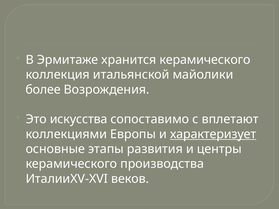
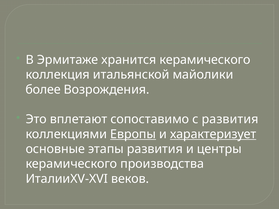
искусства: искусства -> вплетают (79, 119)
с вплетают: вплетают -> развития (230, 119)
Европы underline: none -> present (133, 134)
